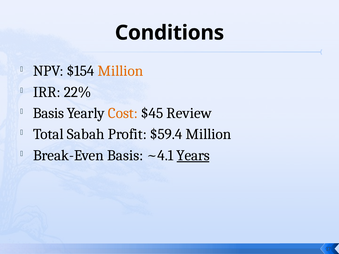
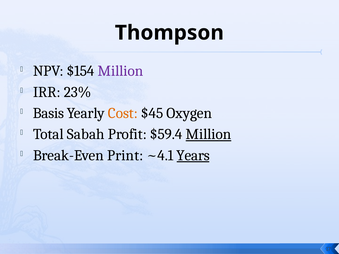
Conditions: Conditions -> Thompson (169, 33)
Million colour: orange -> purple (120, 71)
22%: 22% -> 23% (78, 92)
Review: Review -> Oxygen (189, 113)
Million underline: none -> present (208, 134)
Break-Even Basis: Basis -> Print (125, 155)
